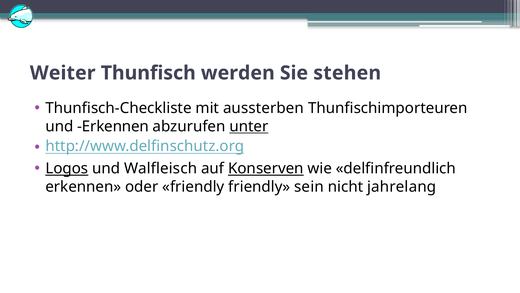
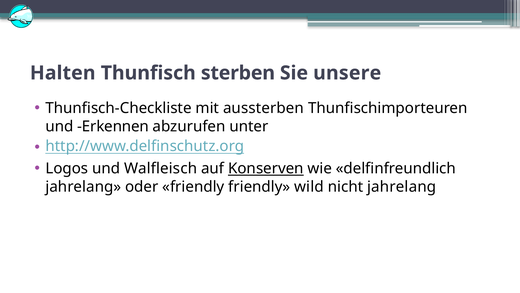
Weiter: Weiter -> Halten (63, 73)
werden: werden -> sterben (238, 73)
stehen: stehen -> unsere (347, 73)
unter underline: present -> none (249, 126)
Logos underline: present -> none (67, 168)
erkennen: erkennen -> jahrelang (83, 187)
sein: sein -> wild (309, 187)
